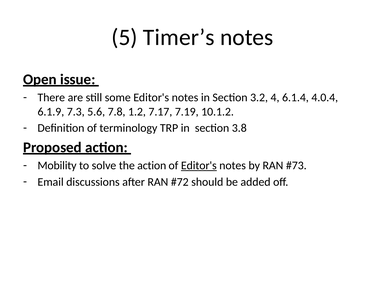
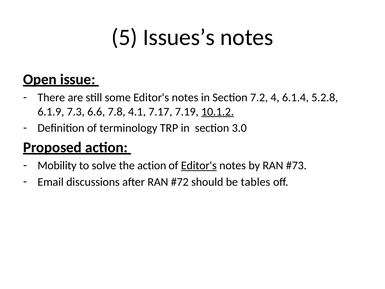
Timer’s: Timer’s -> Issues’s (179, 37)
3.2: 3.2 -> 7.2 (259, 97)
4.0.4: 4.0.4 -> 5.2.8 (325, 97)
5.6: 5.6 -> 6.6 (96, 112)
1.2: 1.2 -> 4.1 (137, 112)
10.1.2 underline: none -> present (218, 112)
3.8: 3.8 -> 3.0 (239, 128)
added: added -> tables (255, 182)
